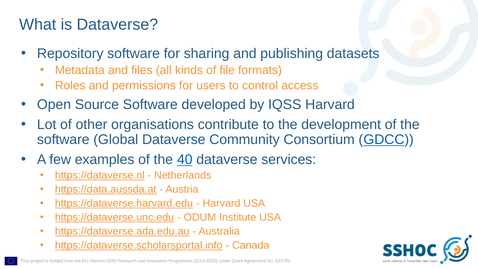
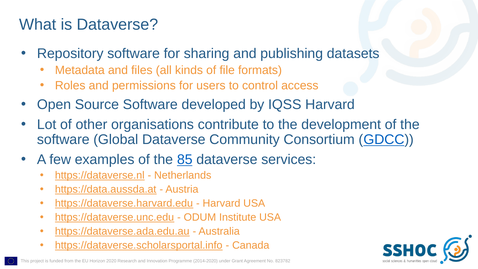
40: 40 -> 85 (185, 160)
